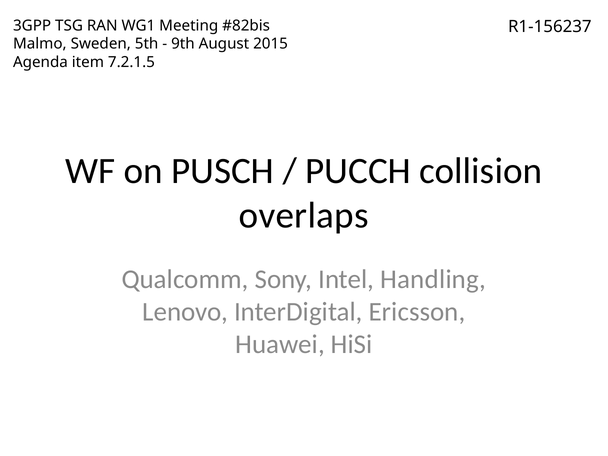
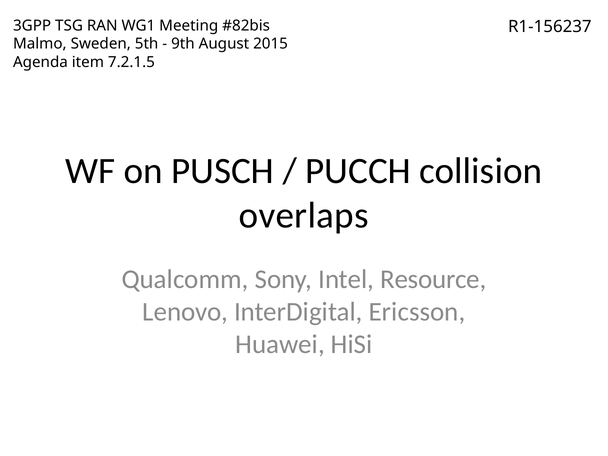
Handling: Handling -> Resource (433, 280)
